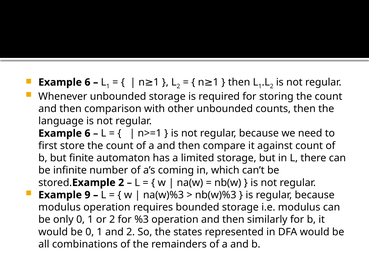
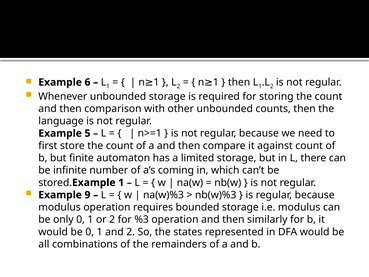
6: 6 -> 5 (87, 133)
Example 2: 2 -> 1 (121, 182)
